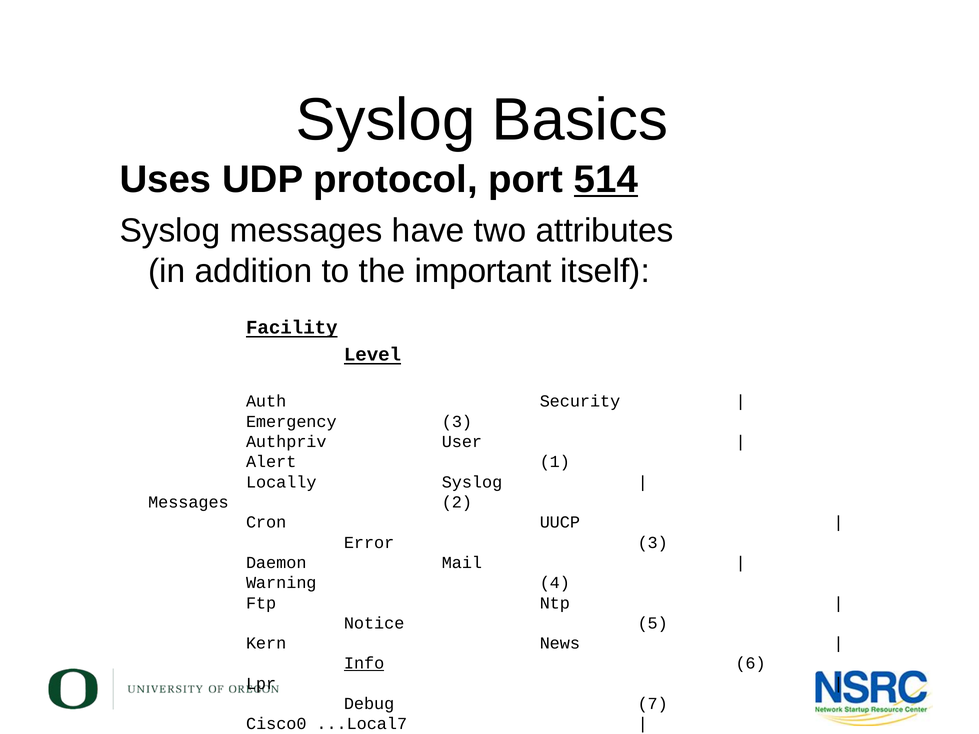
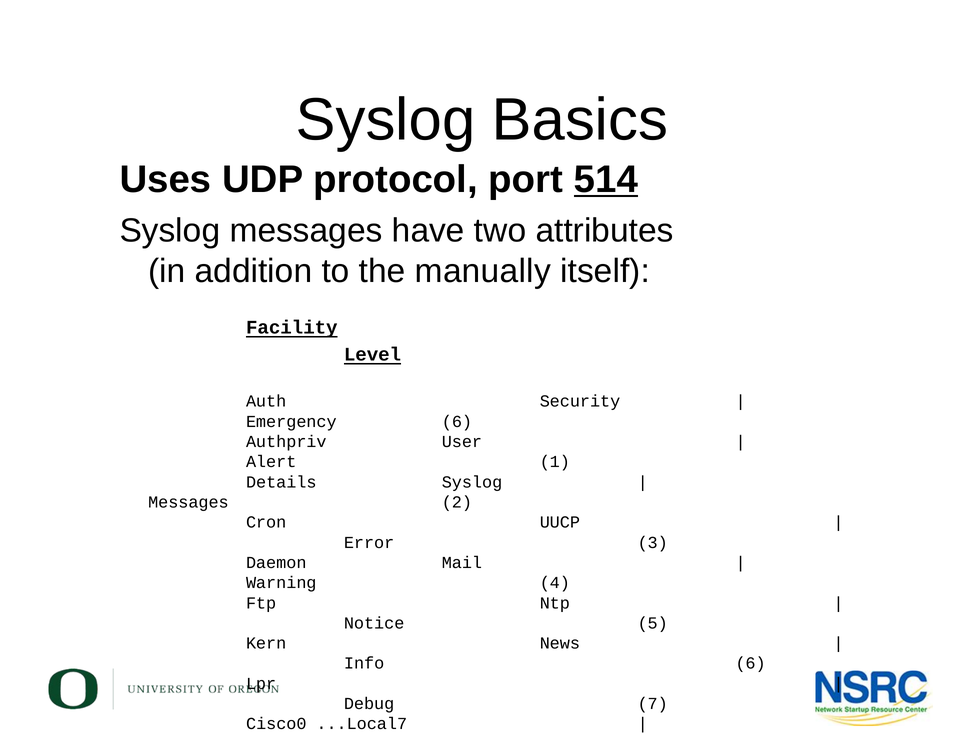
important: important -> manually (483, 271)
Emergency 3: 3 -> 6 (457, 422)
Locally: Locally -> Details (281, 482)
Info underline: present -> none (364, 664)
